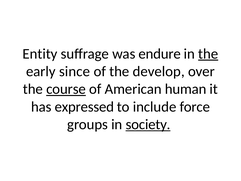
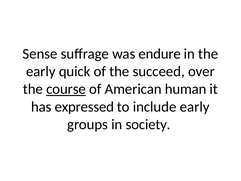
Entity: Entity -> Sense (40, 54)
the underline: present -> none (208, 54)
since: since -> quick (75, 71)
develop: develop -> succeed (159, 71)
include force: force -> early (195, 107)
society underline: present -> none (148, 124)
